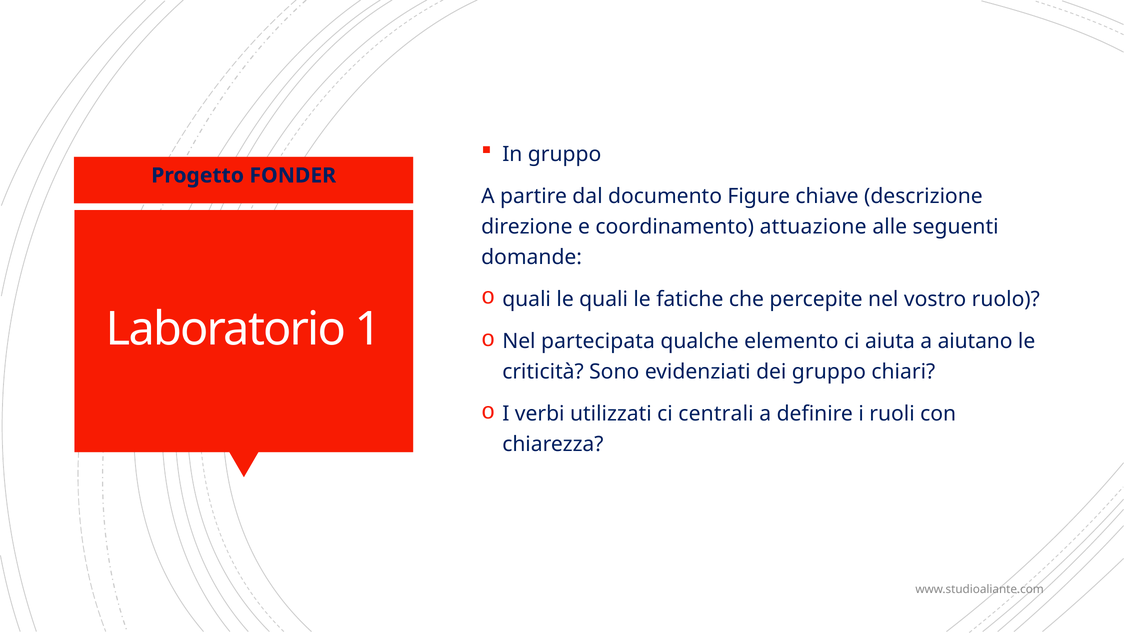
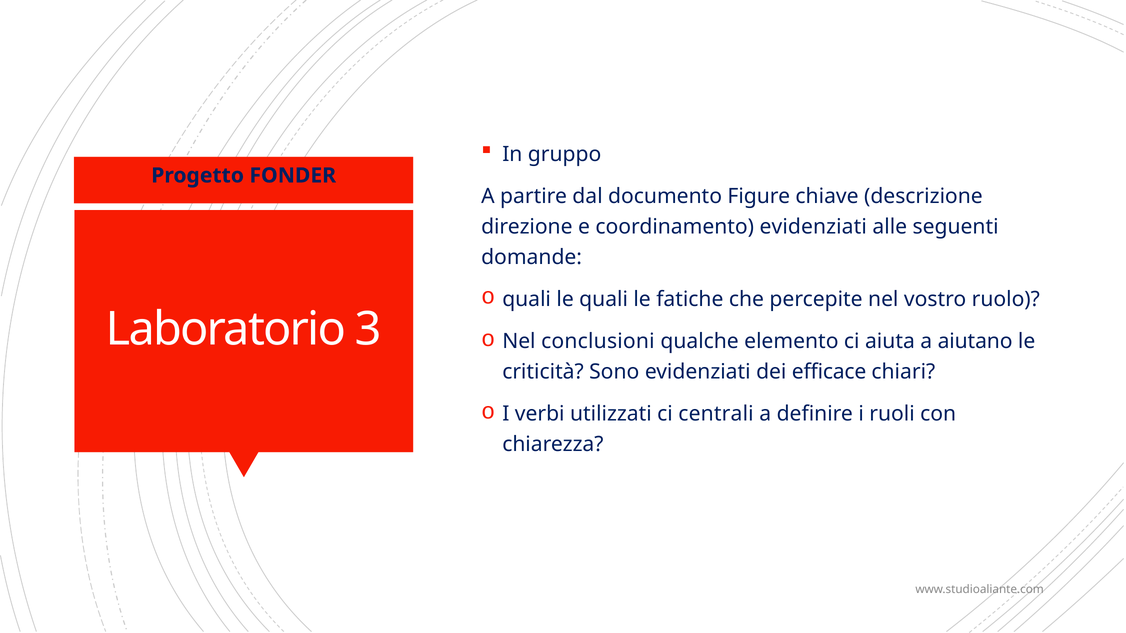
coordinamento attuazione: attuazione -> evidenziati (813, 227)
1: 1 -> 3 (368, 329)
partecipata: partecipata -> conclusioni (598, 342)
dei gruppo: gruppo -> efficace (829, 372)
